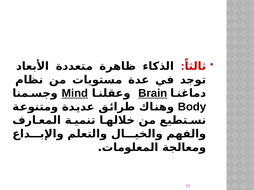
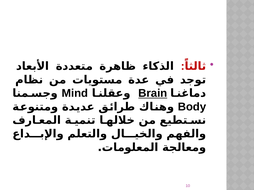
Mind underline: present -> none (75, 93)
